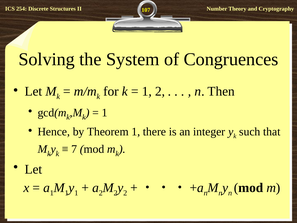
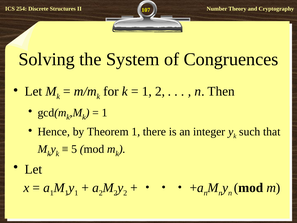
7: 7 -> 5 (74, 149)
